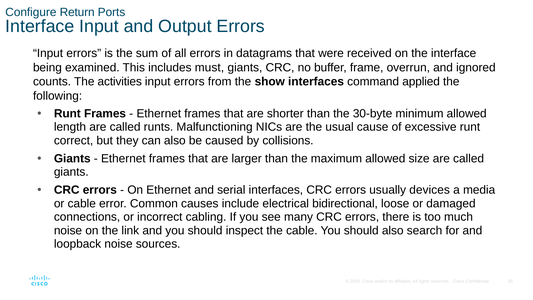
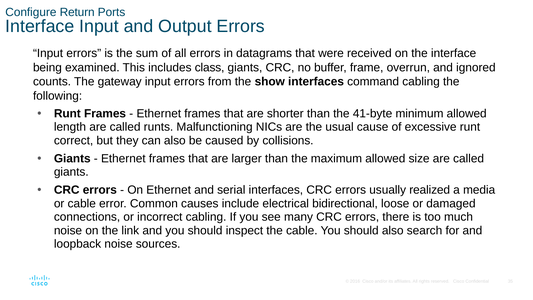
must: must -> class (210, 67)
activities: activities -> gateway (120, 82)
command applied: applied -> cabling (421, 82)
30-byte: 30-byte -> 41-byte (373, 114)
devices: devices -> realized (430, 190)
